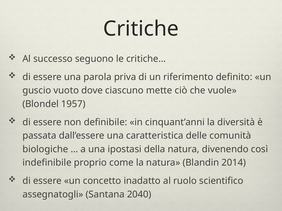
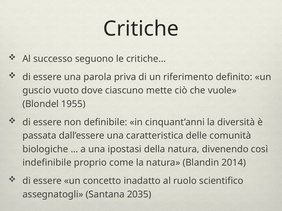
1957: 1957 -> 1955 (73, 104)
2040: 2040 -> 2035 (139, 195)
